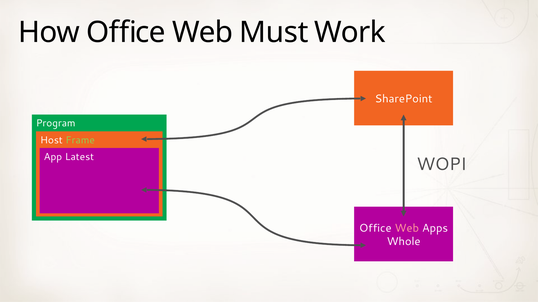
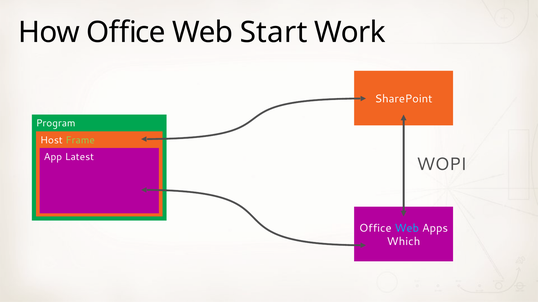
Must: Must -> Start (274, 33)
Web colour: pink -> light blue (407, 228)
Whole: Whole -> Which (404, 242)
